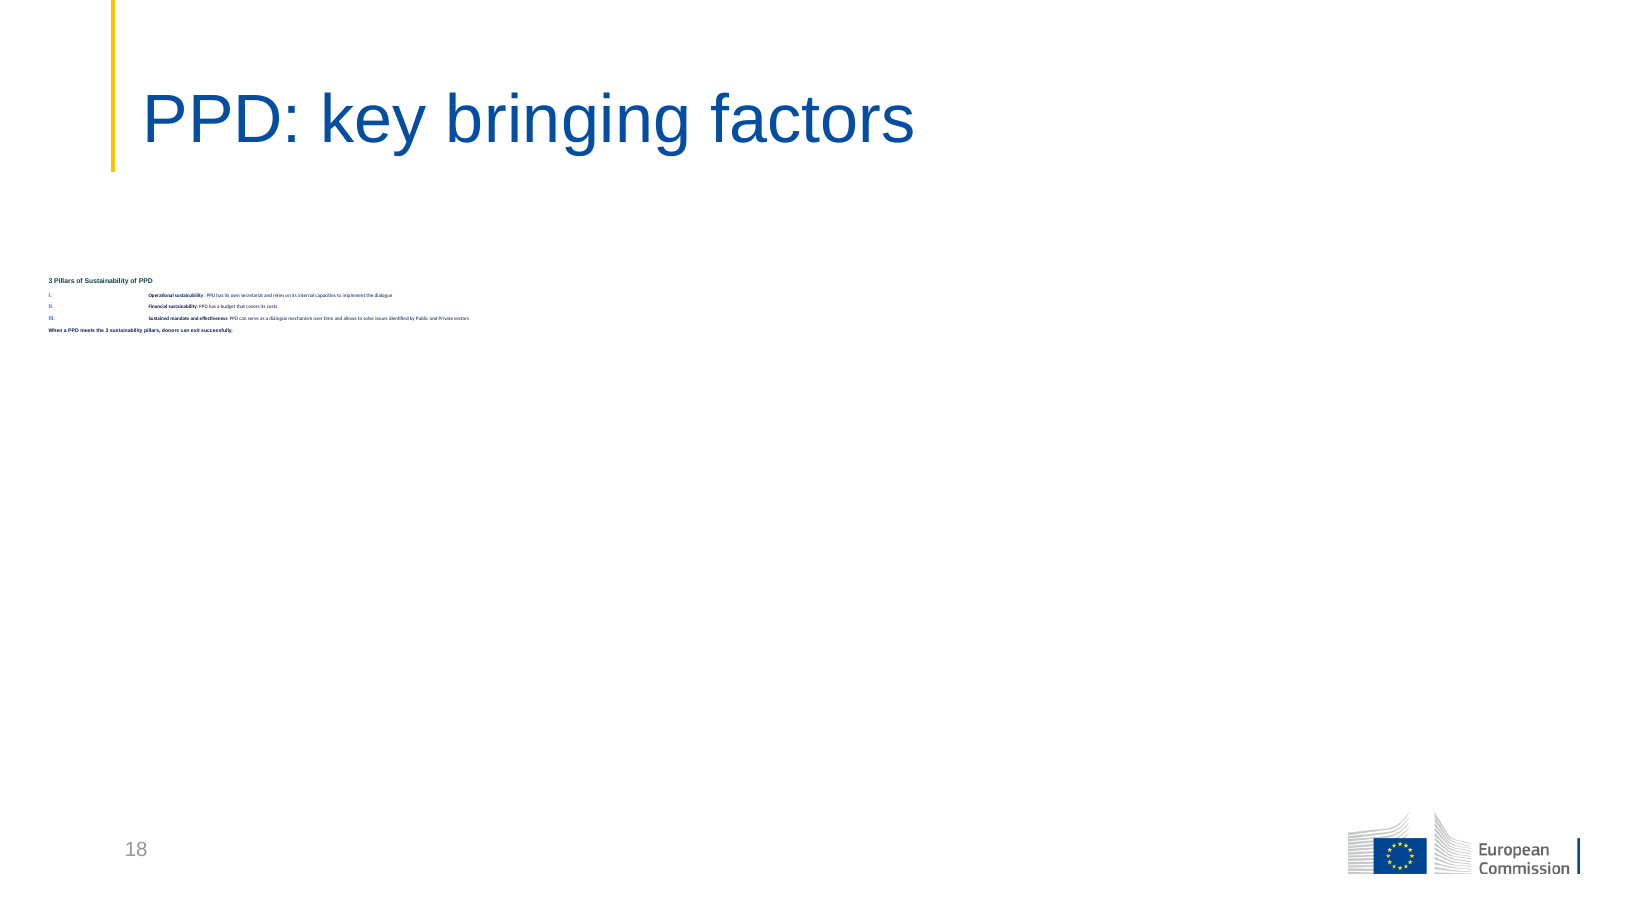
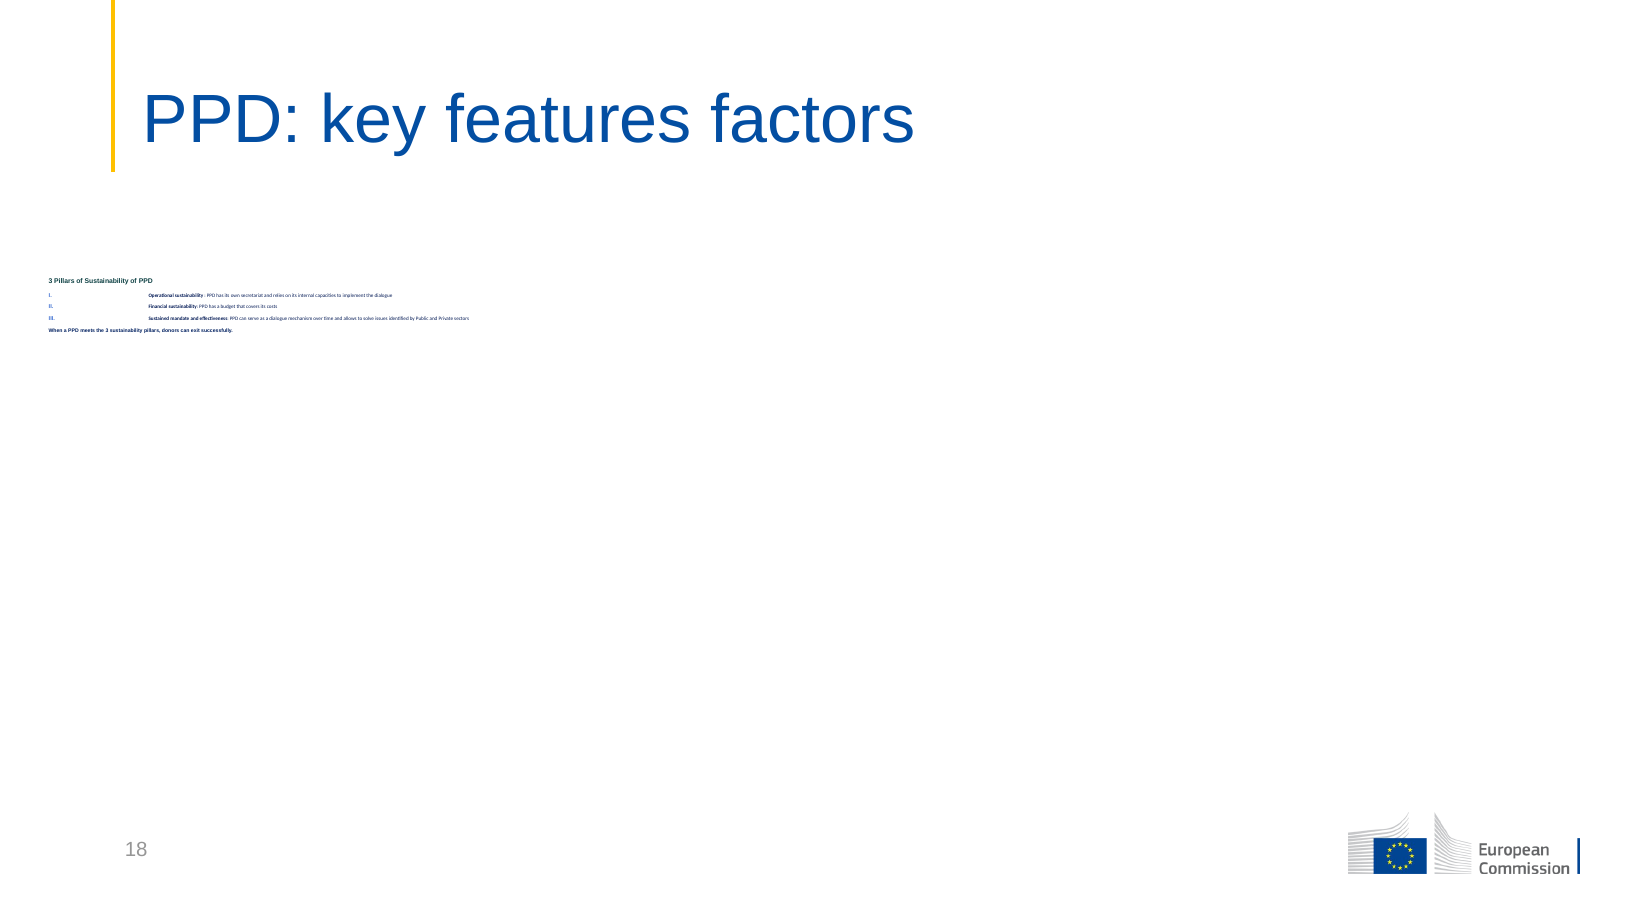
bringing: bringing -> features (569, 120)
